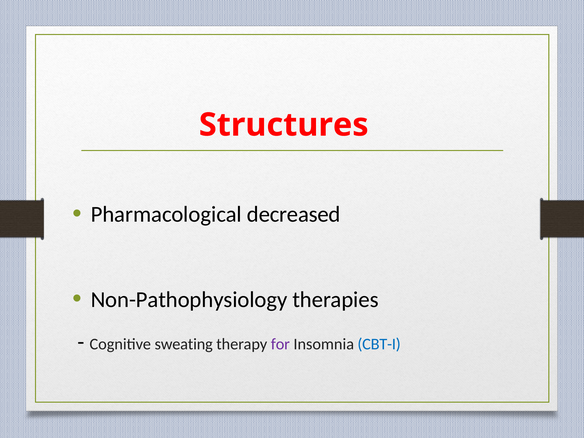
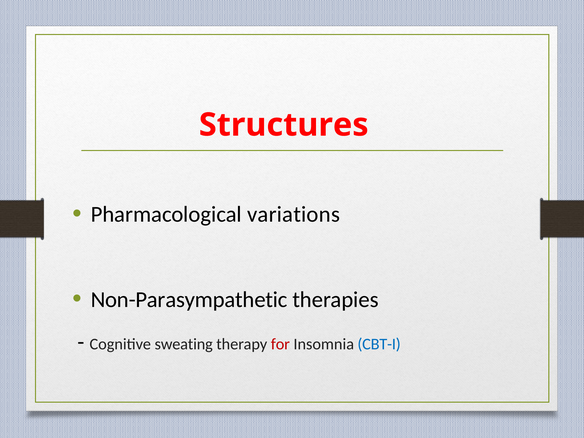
decreased: decreased -> variations (294, 214)
Non-Pathophysiology: Non-Pathophysiology -> Non-Parasympathetic (189, 300)
for colour: purple -> red (280, 344)
